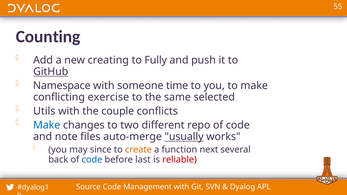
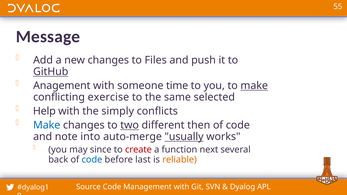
Counting: Counting -> Message (48, 37)
new creating: creating -> changes (108, 60)
Fully: Fully -> Files (156, 60)
Namespace: Namespace -> Anagement (62, 86)
make underline: none -> present (254, 86)
Utils: Utils -> Help (44, 111)
couple: couple -> simply (118, 111)
two underline: none -> present (130, 125)
repo: repo -> then (199, 125)
files: files -> into (90, 137)
create colour: orange -> red (138, 150)
reliable colour: red -> orange (180, 160)
